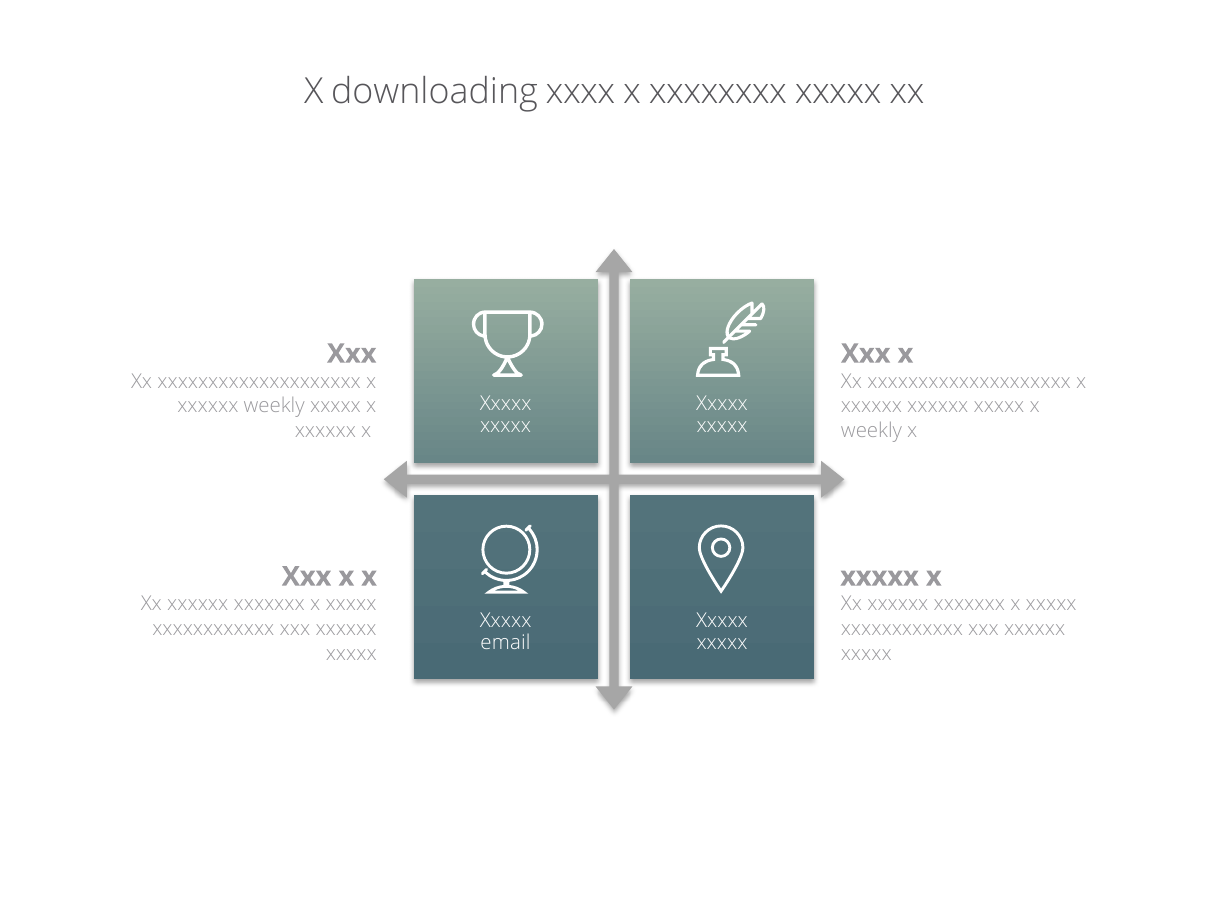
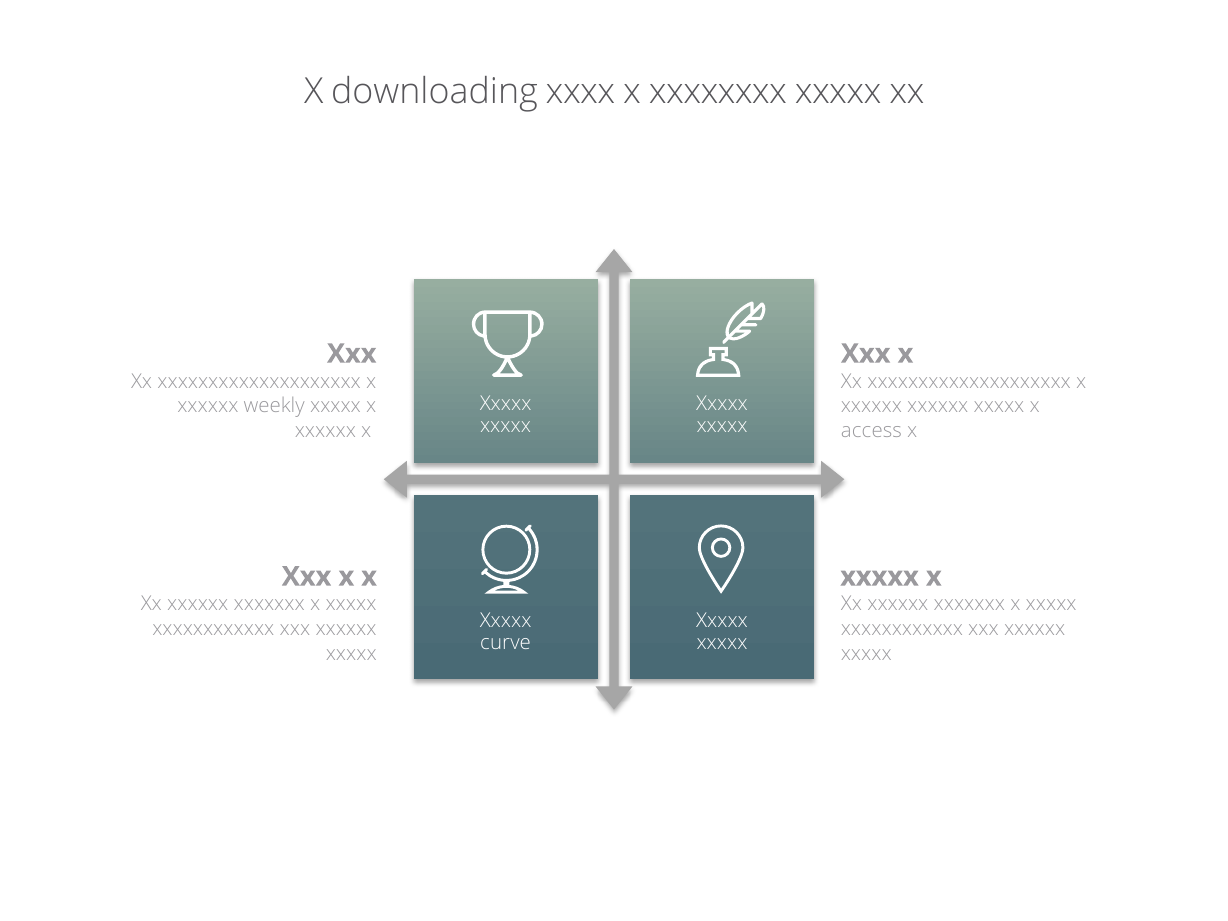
weekly: weekly -> access (871, 431)
email: email -> curve (506, 643)
